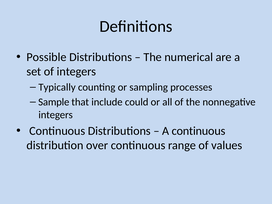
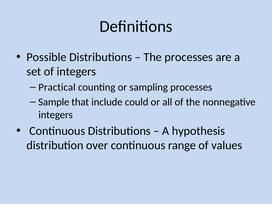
The numerical: numerical -> processes (189, 57)
Typically: Typically -> Practical (57, 87)
A continuous: continuous -> hypothesis (198, 131)
